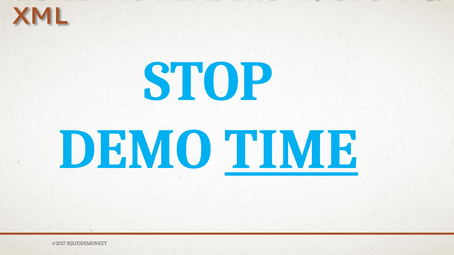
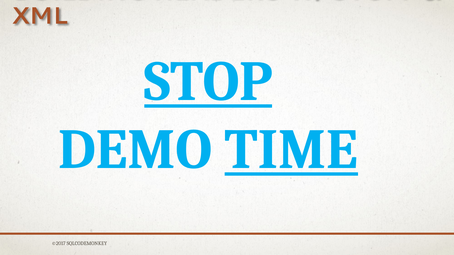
STOP underline: none -> present (208, 82)
